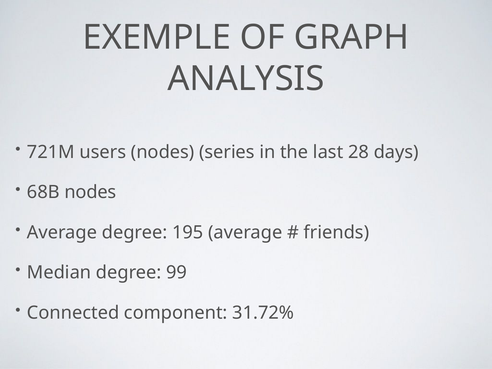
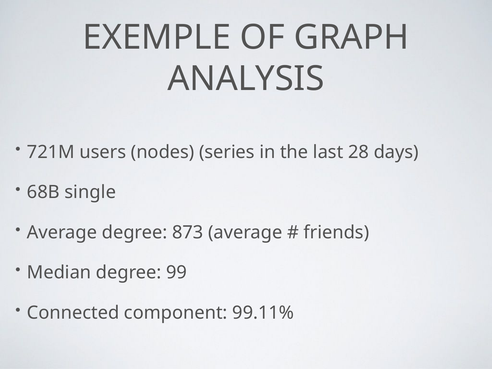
68B nodes: nodes -> single (90, 192)
195: 195 -> 873 (188, 232)
31.72%: 31.72% -> 99.11% (263, 313)
